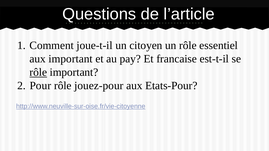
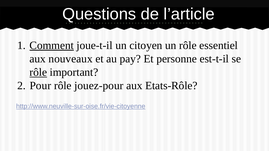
Comment underline: none -> present (52, 46)
aux important: important -> nouveaux (71, 59)
francaise: francaise -> personne (177, 59)
Etats-Pour: Etats-Pour -> Etats-Rôle (171, 86)
